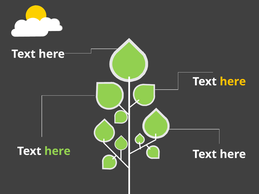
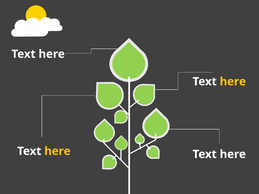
here colour: light green -> yellow (57, 151)
